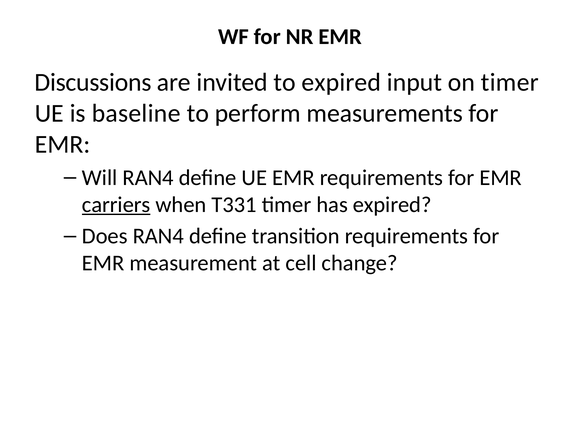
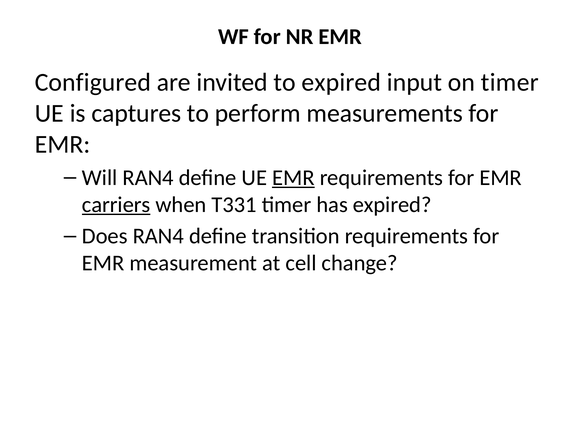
Discussions: Discussions -> Configured (93, 82)
baseline: baseline -> captures (136, 113)
EMR underline: none -> present (293, 178)
